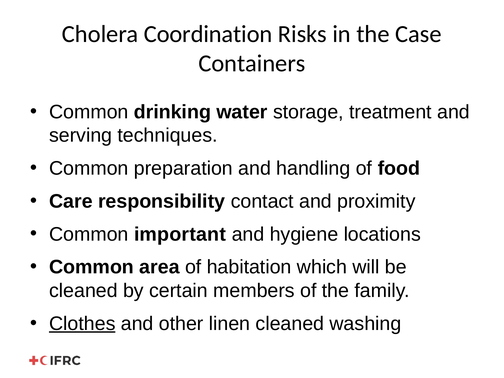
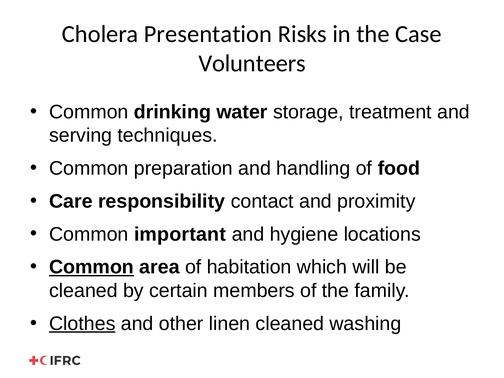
Coordination: Coordination -> Presentation (208, 34)
Containers: Containers -> Volunteers (252, 63)
Common underline: none -> present (92, 267)
